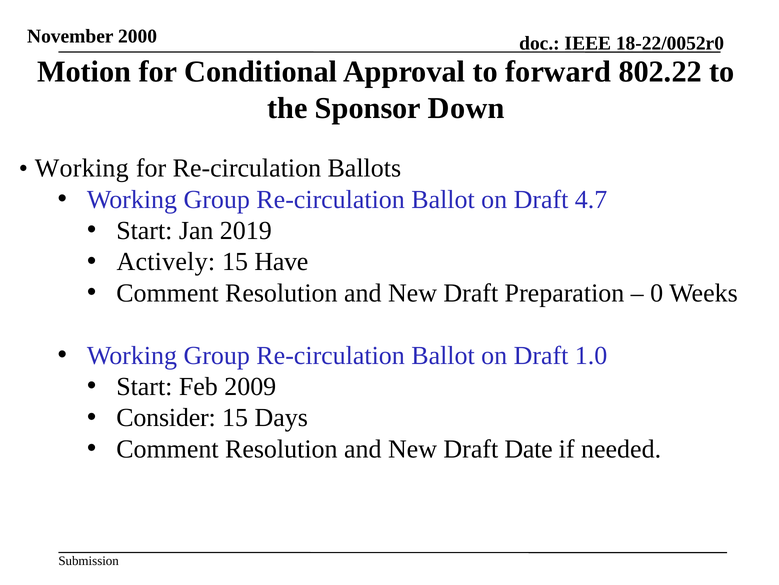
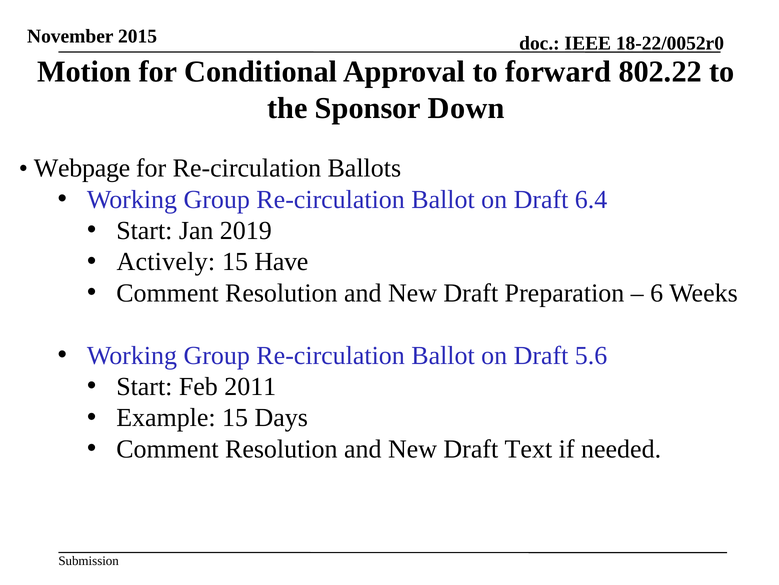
2000: 2000 -> 2015 (138, 36)
Working: Working -> Webpage (82, 168)
4.7: 4.7 -> 6.4 (591, 199)
0: 0 -> 6 (657, 293)
1.0: 1.0 -> 5.6 (591, 355)
2009: 2009 -> 2011 (250, 386)
Consider: Consider -> Example (166, 417)
Date: Date -> Text (528, 449)
